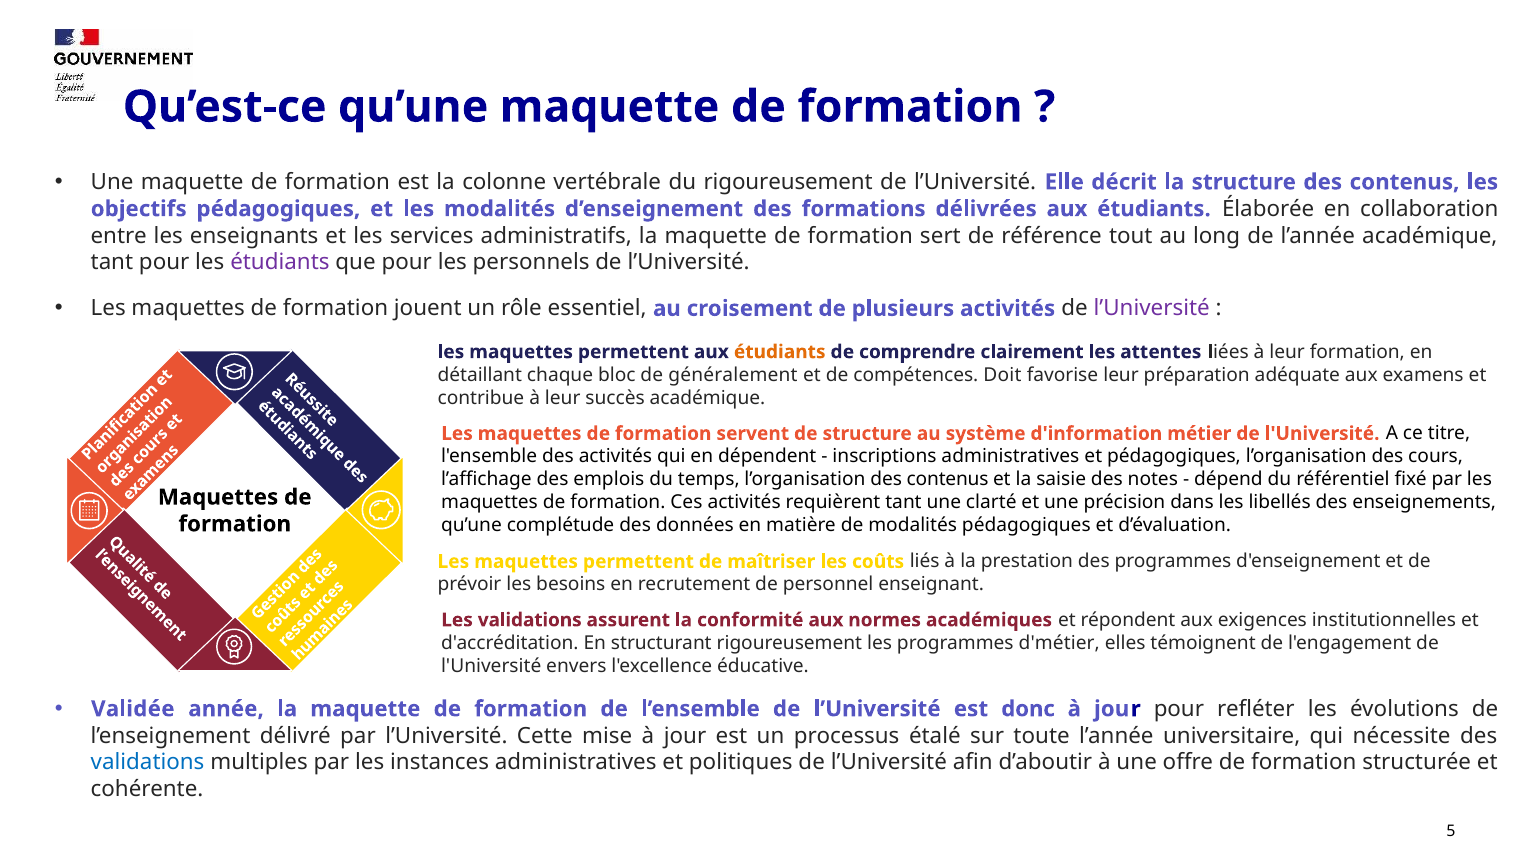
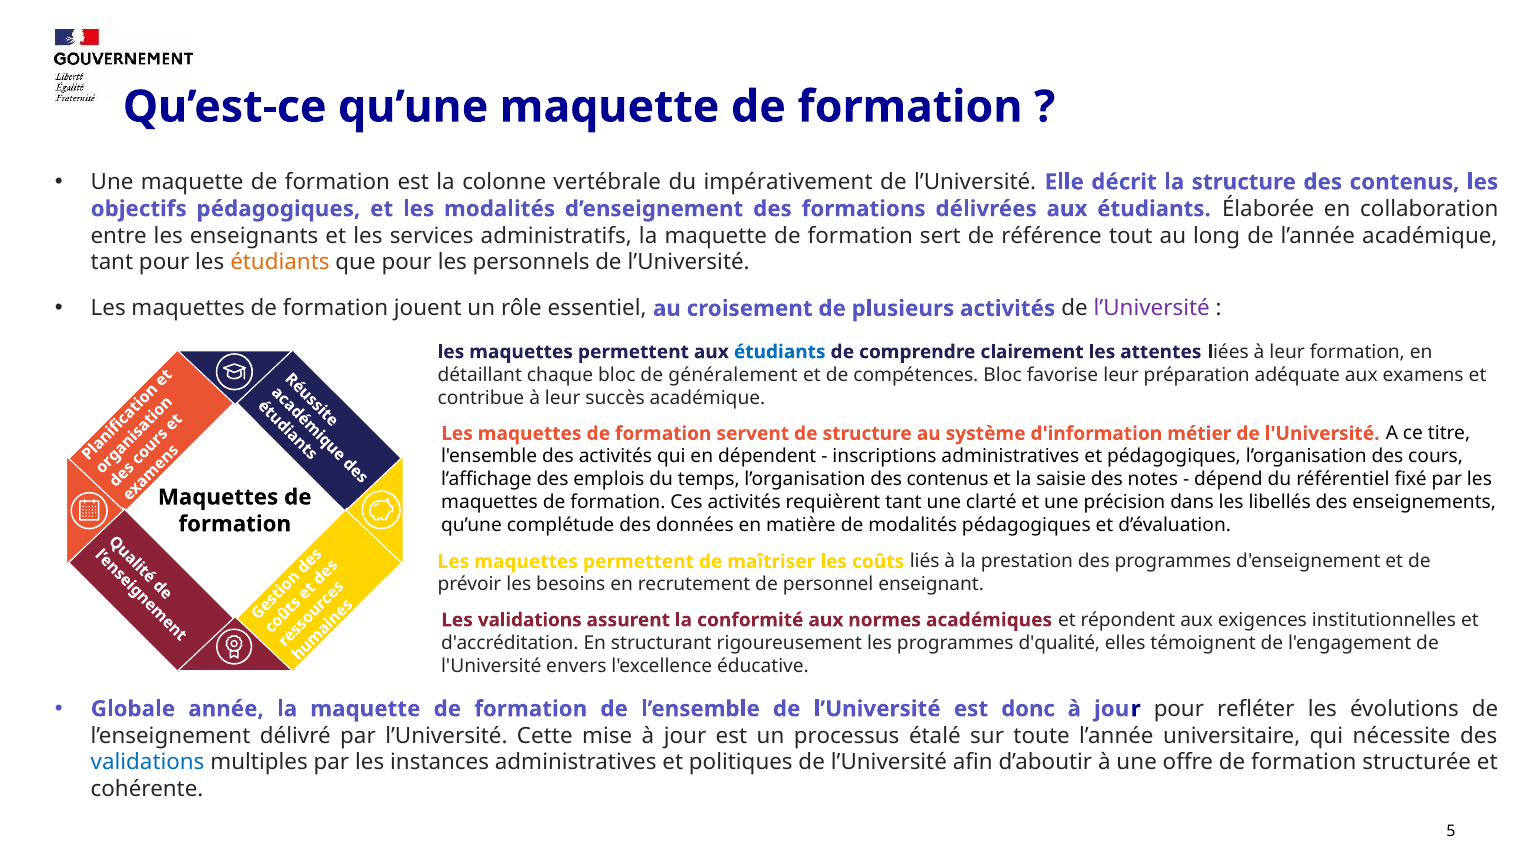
du rigoureusement: rigoureusement -> impérativement (788, 182)
étudiants colour: purple -> orange (280, 263)
étudiants colour: orange -> blue (780, 352)
compétences Doit: Doit -> Bloc (1003, 375)
d'métier: d'métier -> d'qualité (1059, 643)
Validée: Validée -> Globale (133, 709)
